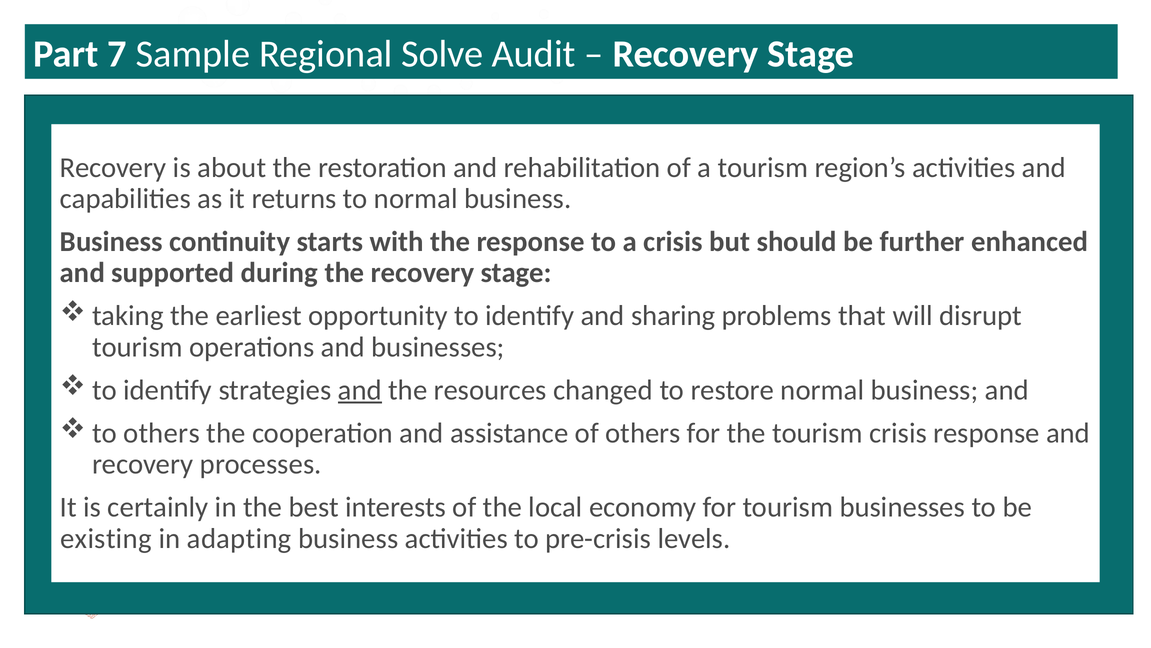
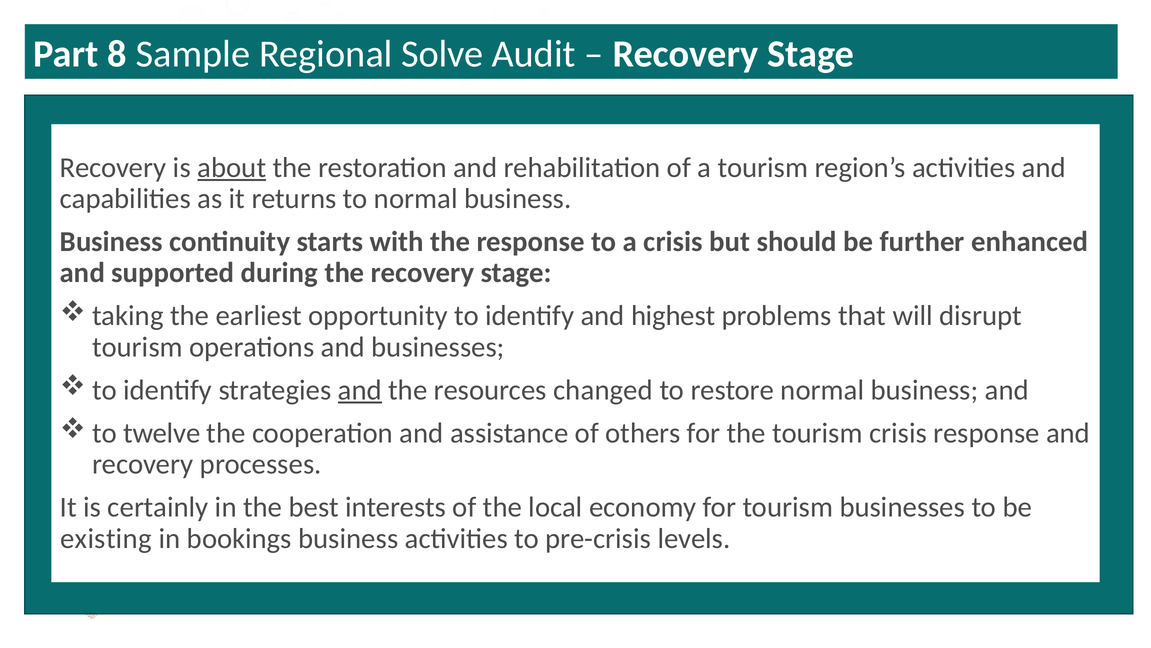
7: 7 -> 8 (117, 54)
about underline: none -> present (232, 167)
sharing: sharing -> highest (673, 316)
to others: others -> twelve (162, 433)
adapting: adapting -> bookings (239, 538)
